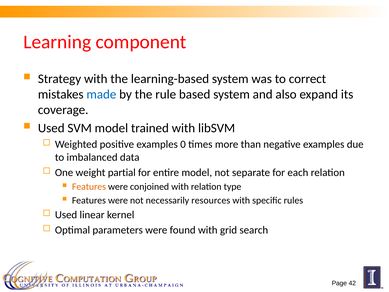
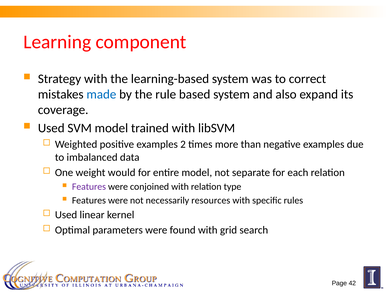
0: 0 -> 2 (183, 144)
partial: partial -> would (122, 172)
Features colour: orange -> purple (89, 187)
